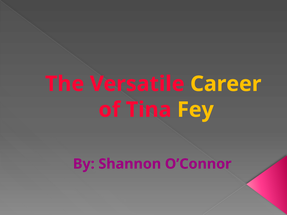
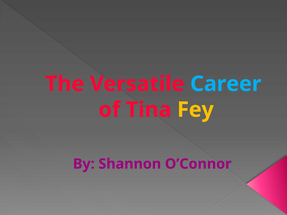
Career colour: yellow -> light blue (226, 84)
